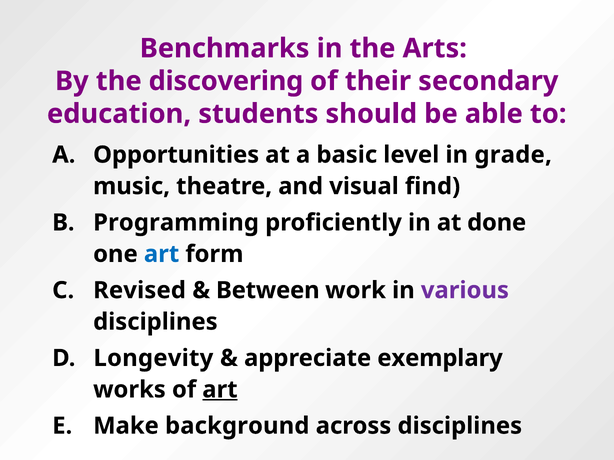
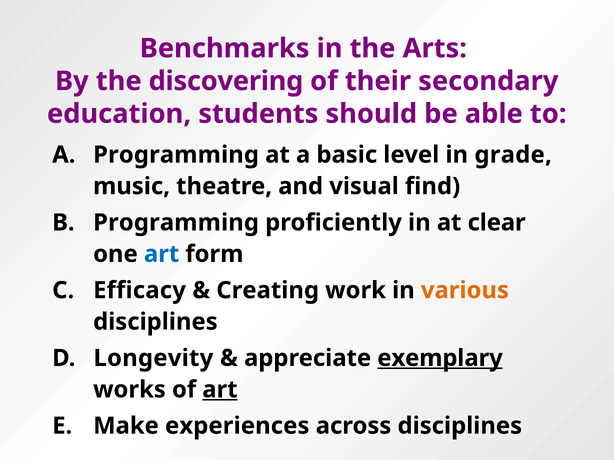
A Opportunities: Opportunities -> Programming (176, 155)
done: done -> clear (497, 223)
Revised: Revised -> Efficacy (140, 291)
Between: Between -> Creating (268, 291)
various colour: purple -> orange (465, 291)
exemplary underline: none -> present (440, 358)
background: background -> experiences (237, 426)
